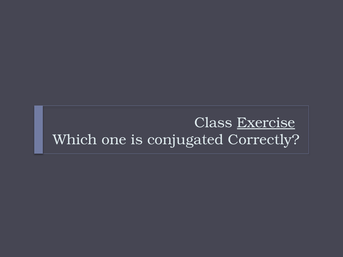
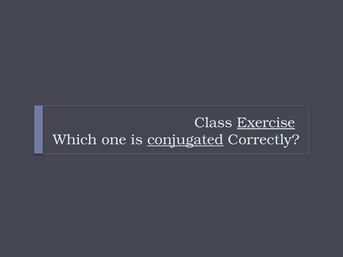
conjugated underline: none -> present (185, 140)
